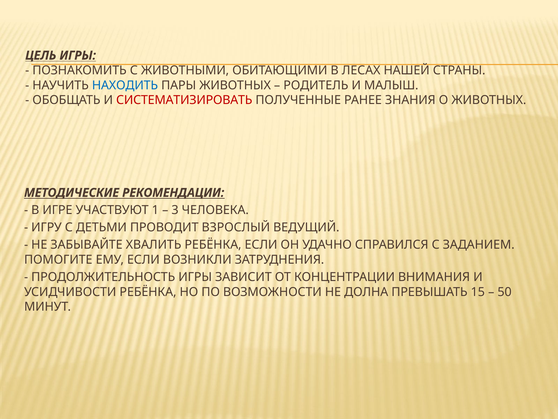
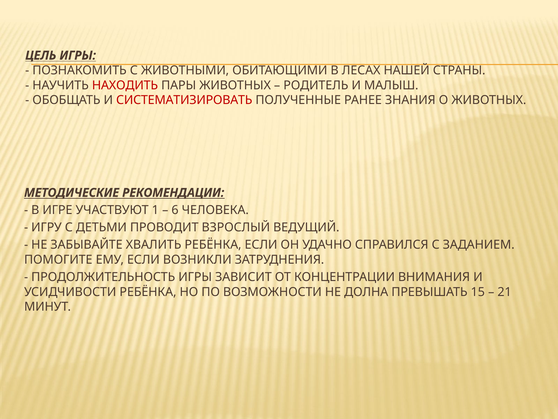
НАХОДИТЬ colour: blue -> red (125, 85)
3: 3 -> 6 (175, 210)
50: 50 -> 21 (505, 292)
